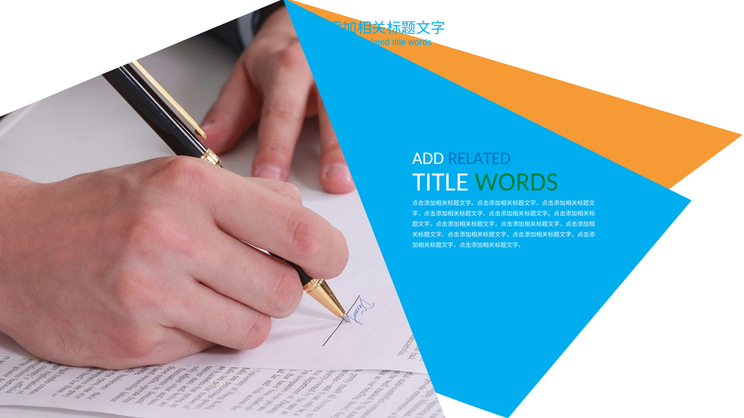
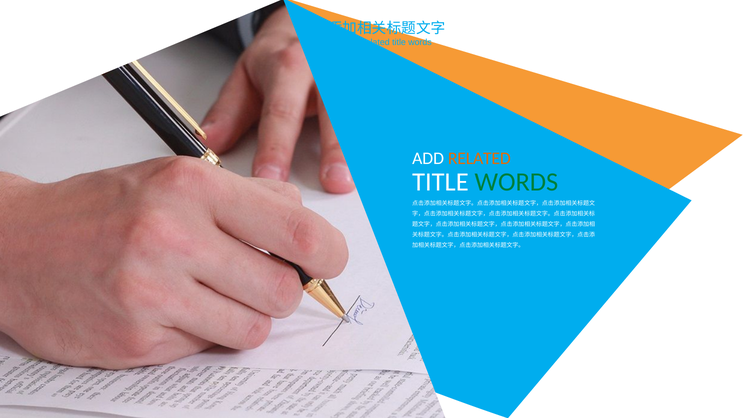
RELATED colour: blue -> orange (479, 159)
